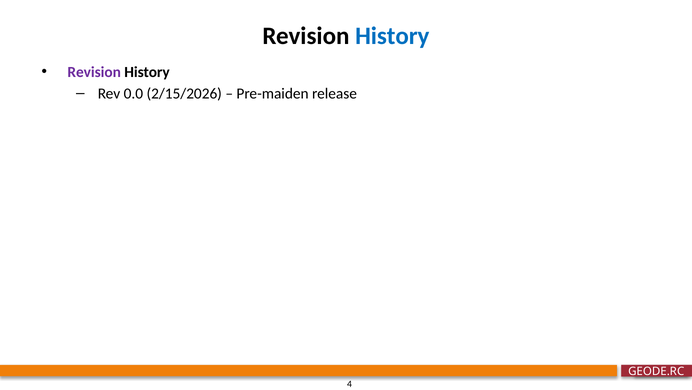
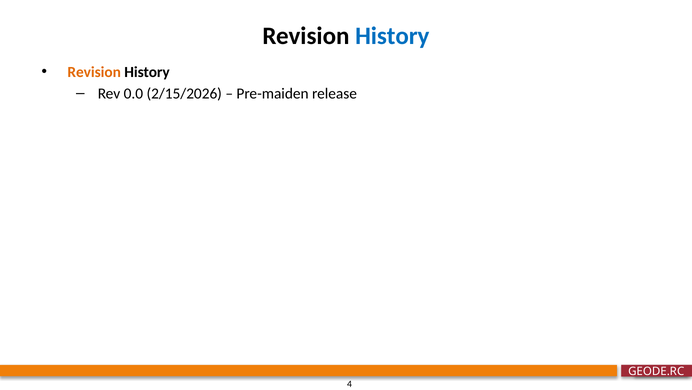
Revision colour: purple -> orange (94, 72)
